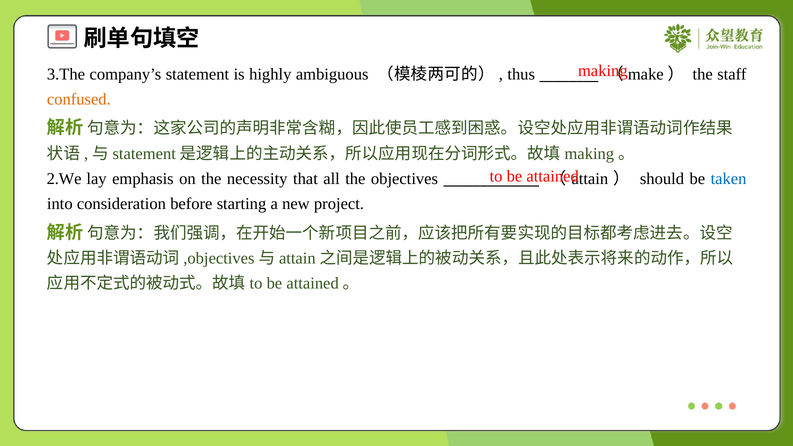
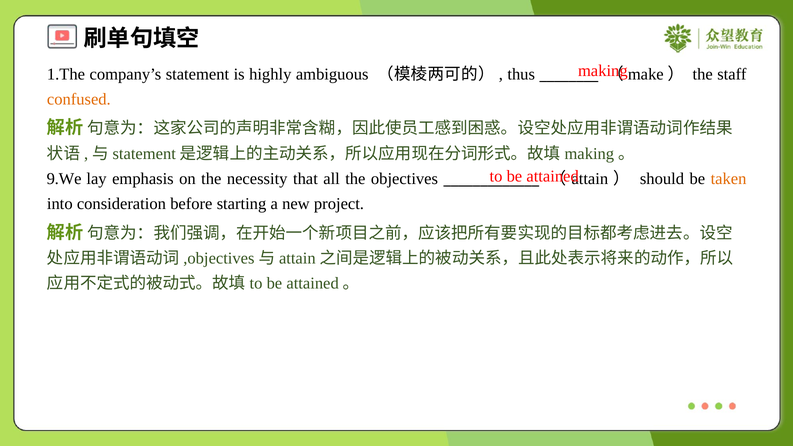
3.The: 3.The -> 1.The (66, 74)
2.We: 2.We -> 9.We (64, 179)
taken colour: blue -> orange (729, 179)
